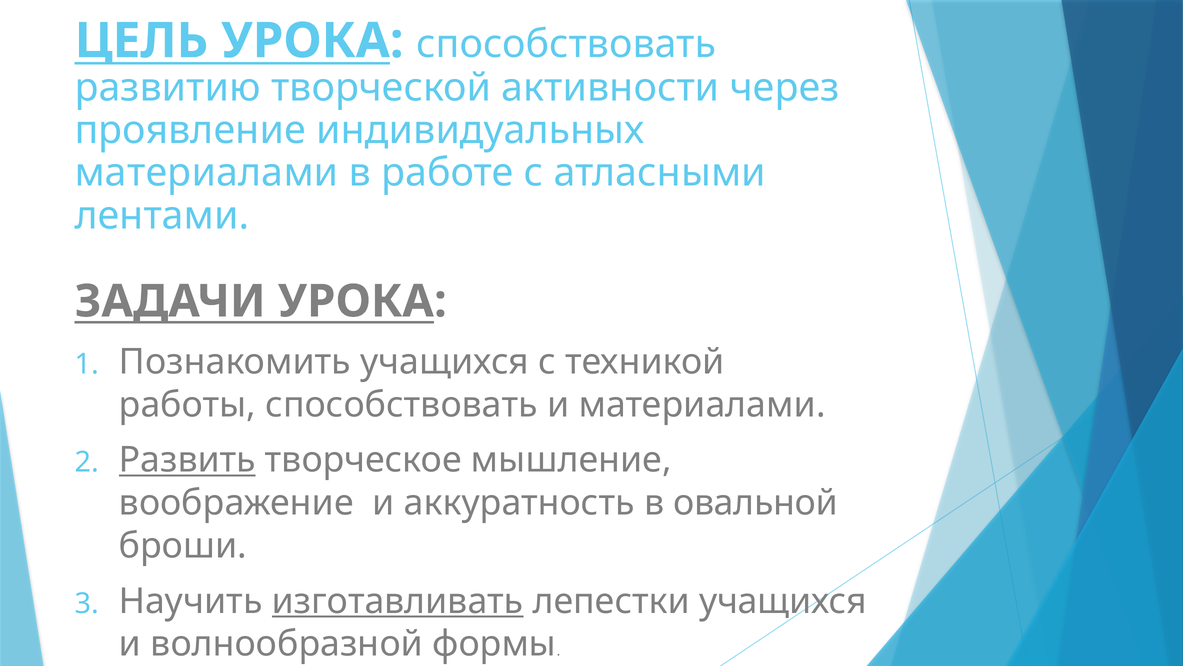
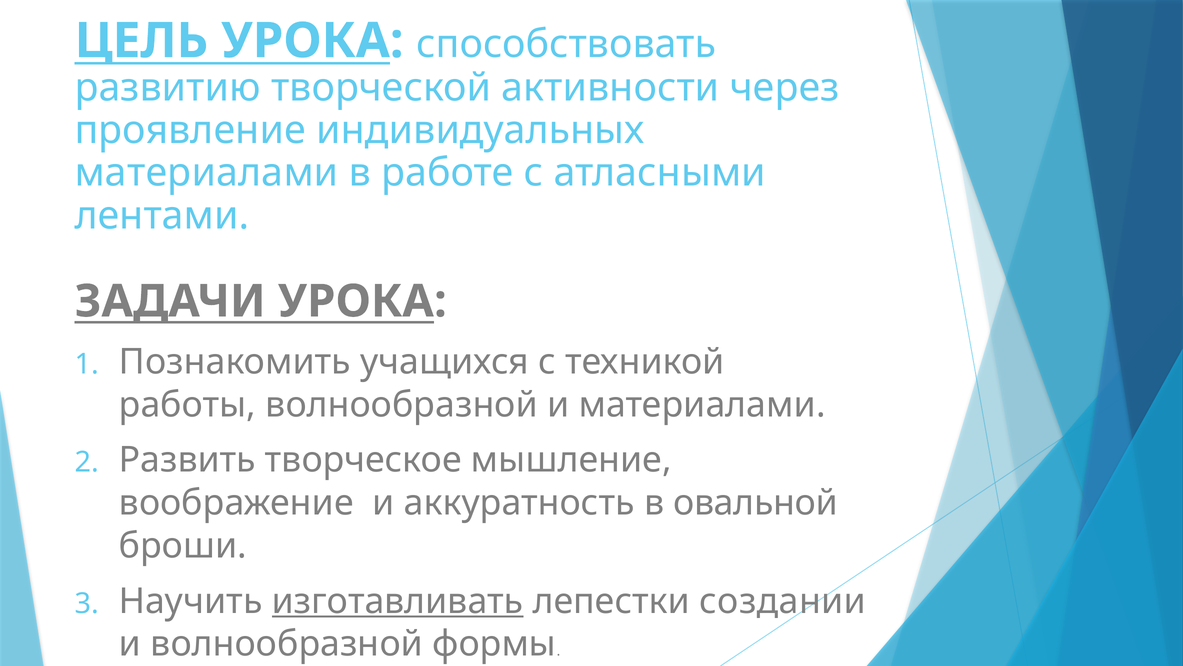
работы способствовать: способствовать -> волнообразной (402, 404)
Развить underline: present -> none (187, 460)
лепестки учащихся: учащихся -> создании (783, 601)
